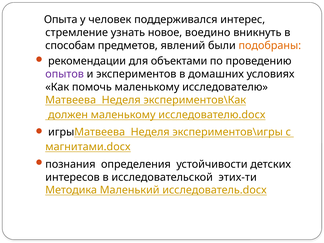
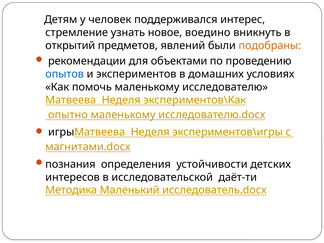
Опыта: Опыта -> Детям (61, 20)
способам: способам -> открытий (70, 46)
опытов colour: purple -> blue (65, 74)
должен: должен -> опытно (68, 115)
этих-ти: этих-ти -> даёт-ти (238, 177)
